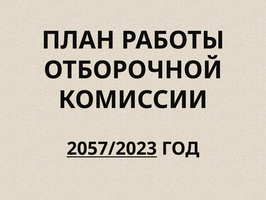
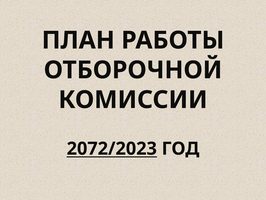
2057/2023: 2057/2023 -> 2072/2023 (112, 148)
